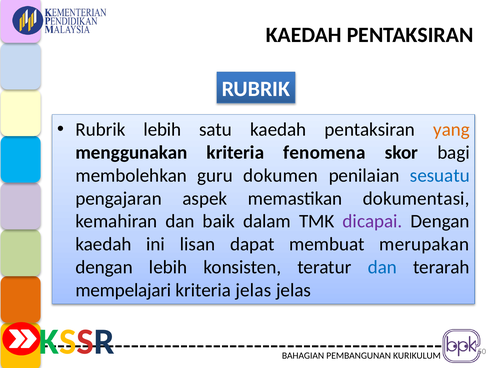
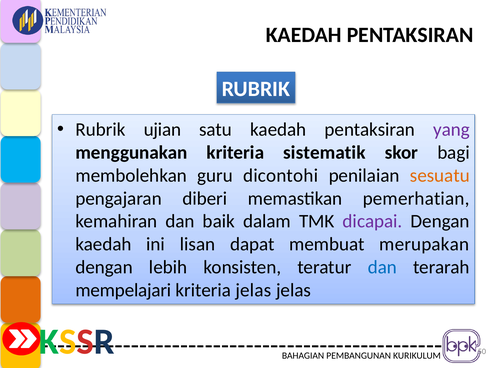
Rubrik lebih: lebih -> ujian (162, 130)
yang colour: orange -> purple (451, 130)
fenomena: fenomena -> sistematik (324, 153)
dokumen: dokumen -> dicontohi (281, 176)
sesuatu colour: blue -> orange (440, 176)
aspek: aspek -> diberi (205, 199)
dokumentasi: dokumentasi -> pemerhatian (416, 199)
